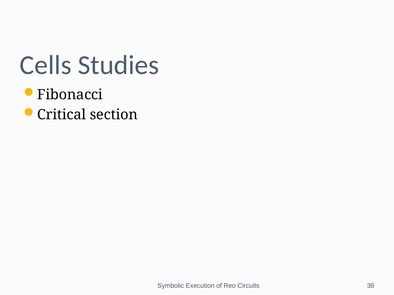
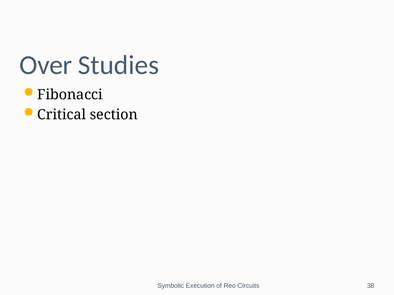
Cells: Cells -> Over (46, 65)
